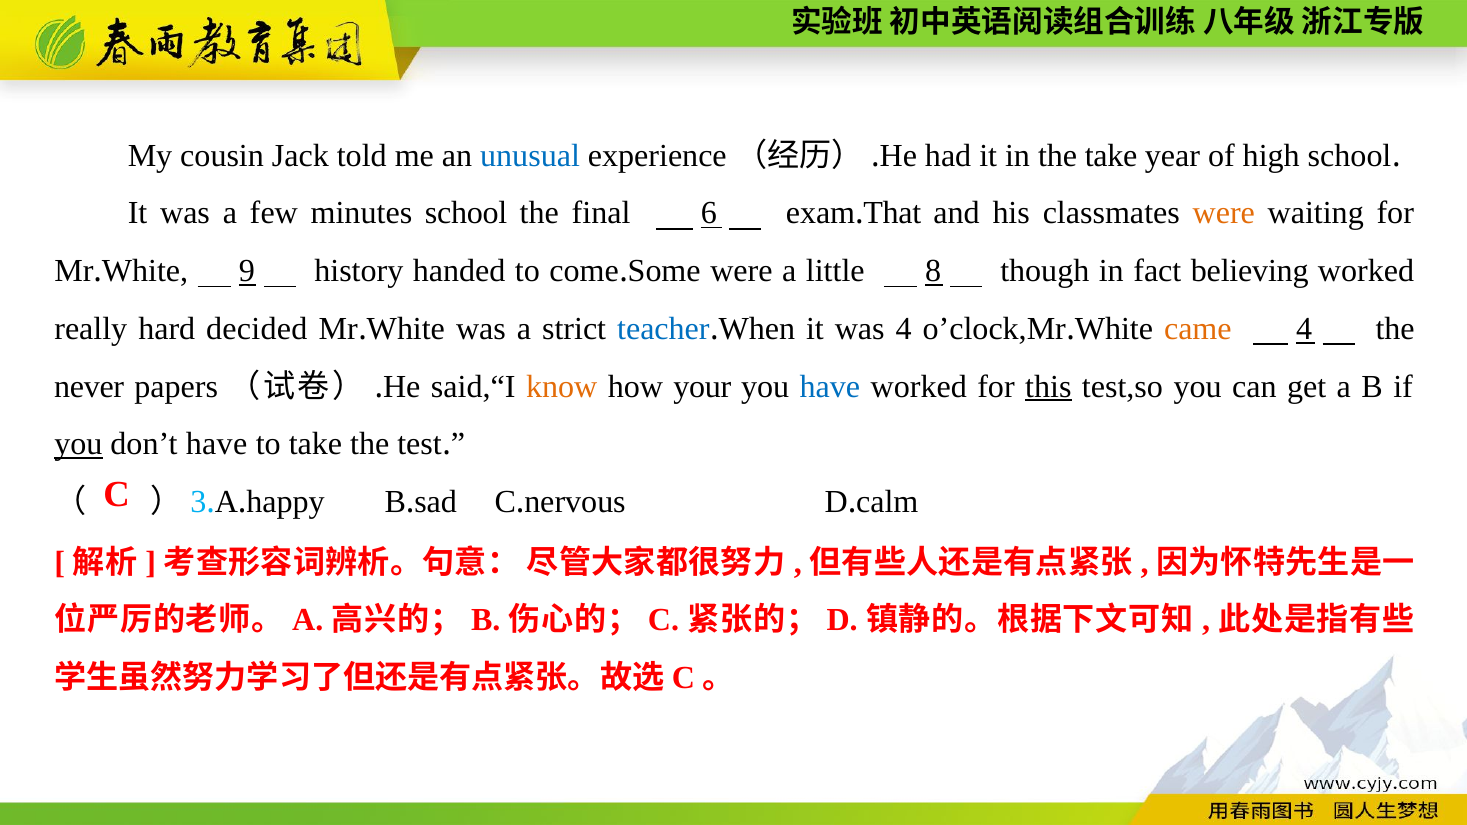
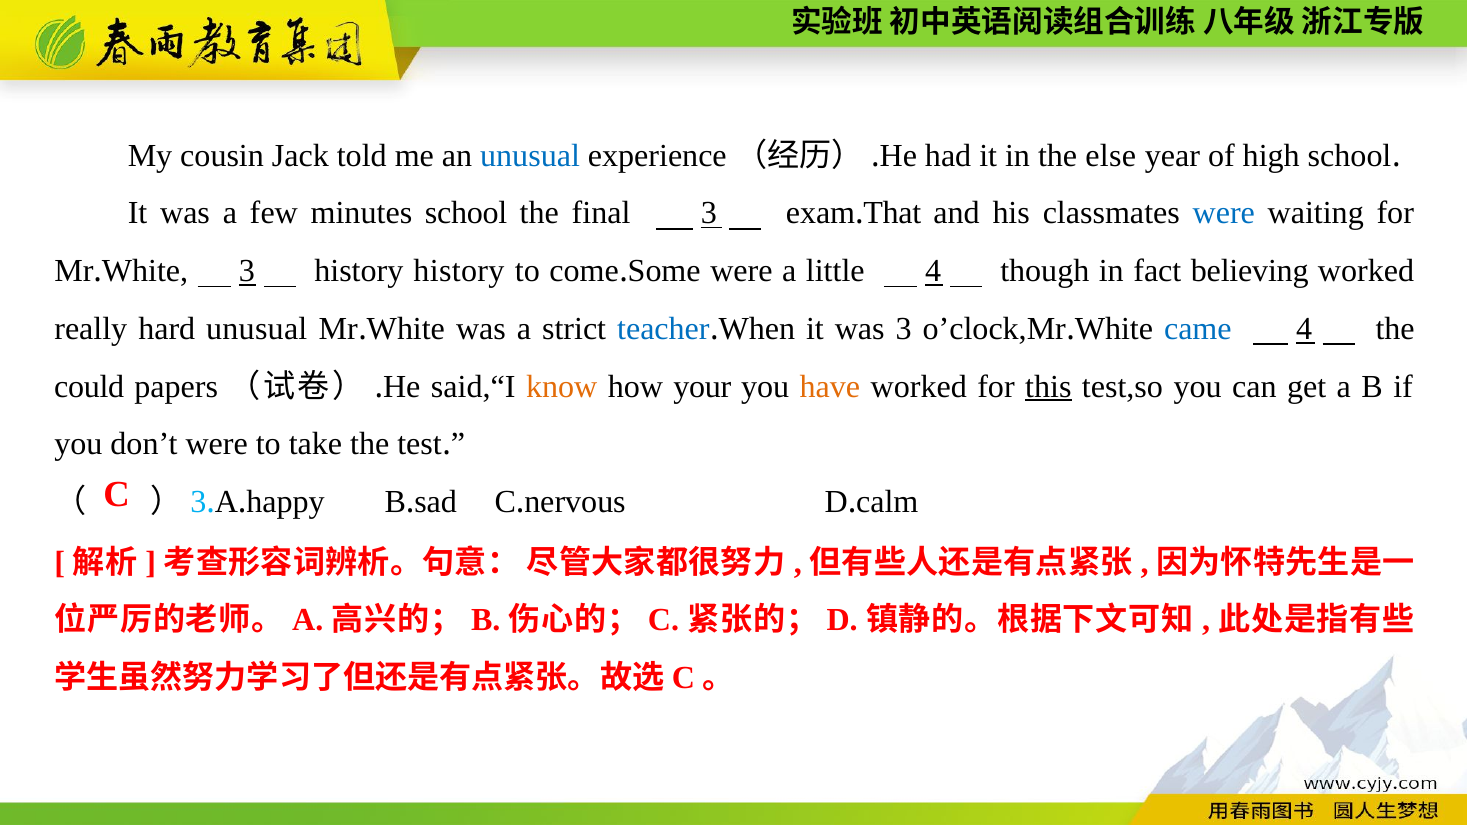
the take: take -> else (1111, 156)
final 6: 6 -> 3 (709, 213)
were colour: orange -> blue (1224, 213)
9: 9 -> 3 (247, 271)
history handed: handed -> history (459, 271)
little 8: 8 -> 4 (933, 271)
hard decided: decided -> unusual (257, 329)
was 4: 4 -> 3 (904, 329)
came colour: orange -> blue (1198, 329)
never: never -> could (89, 387)
have colour: blue -> orange (830, 387)
you underline: present -> none (78, 444)
don’t have: have -> were (217, 444)
